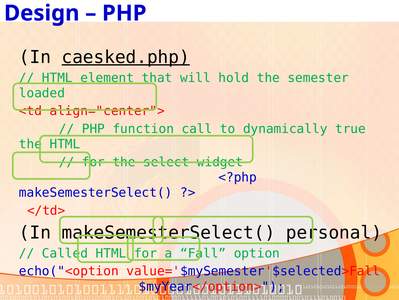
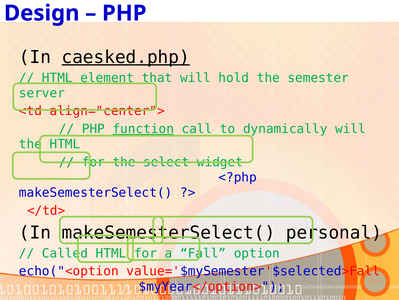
loaded: loaded -> server (42, 93)
function underline: none -> present (143, 129)
dynamically true: true -> will (350, 129)
